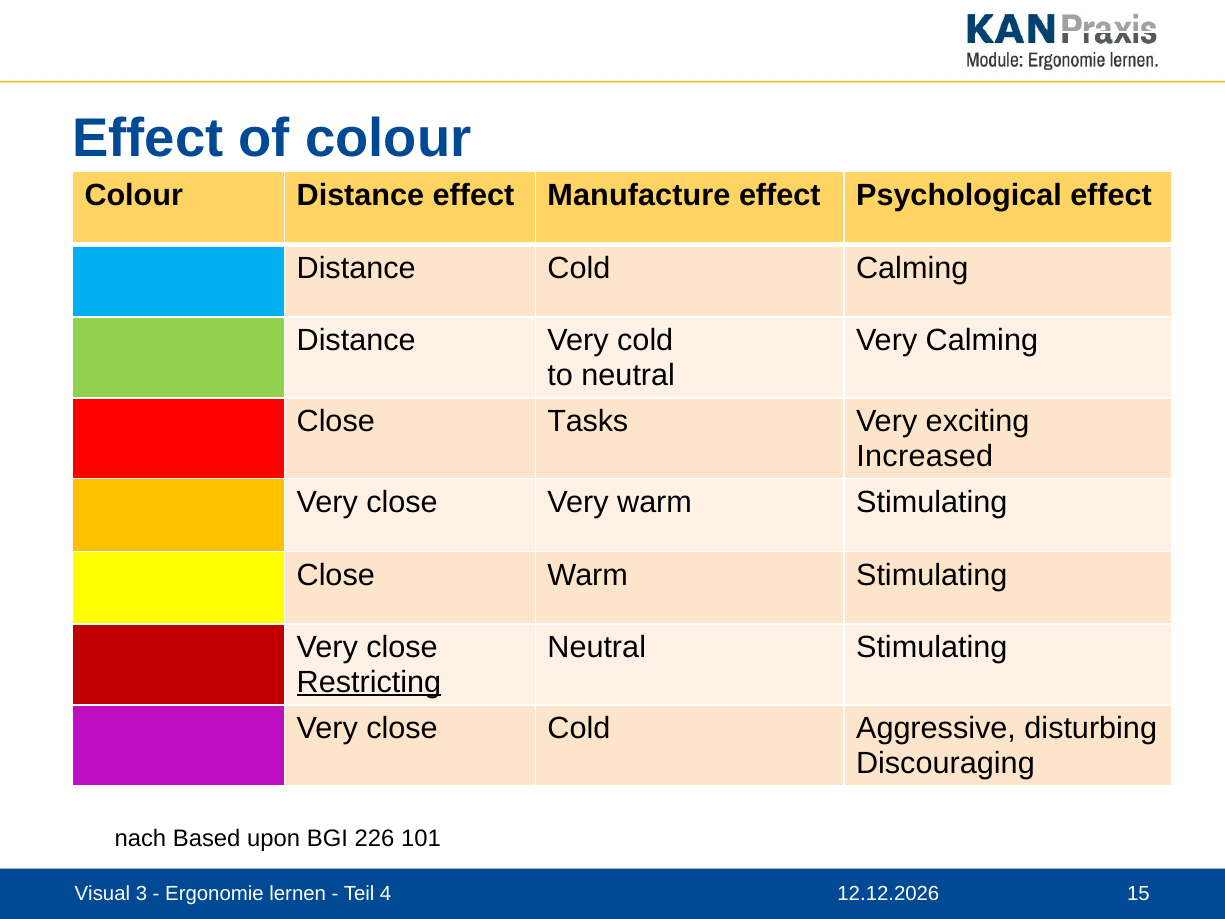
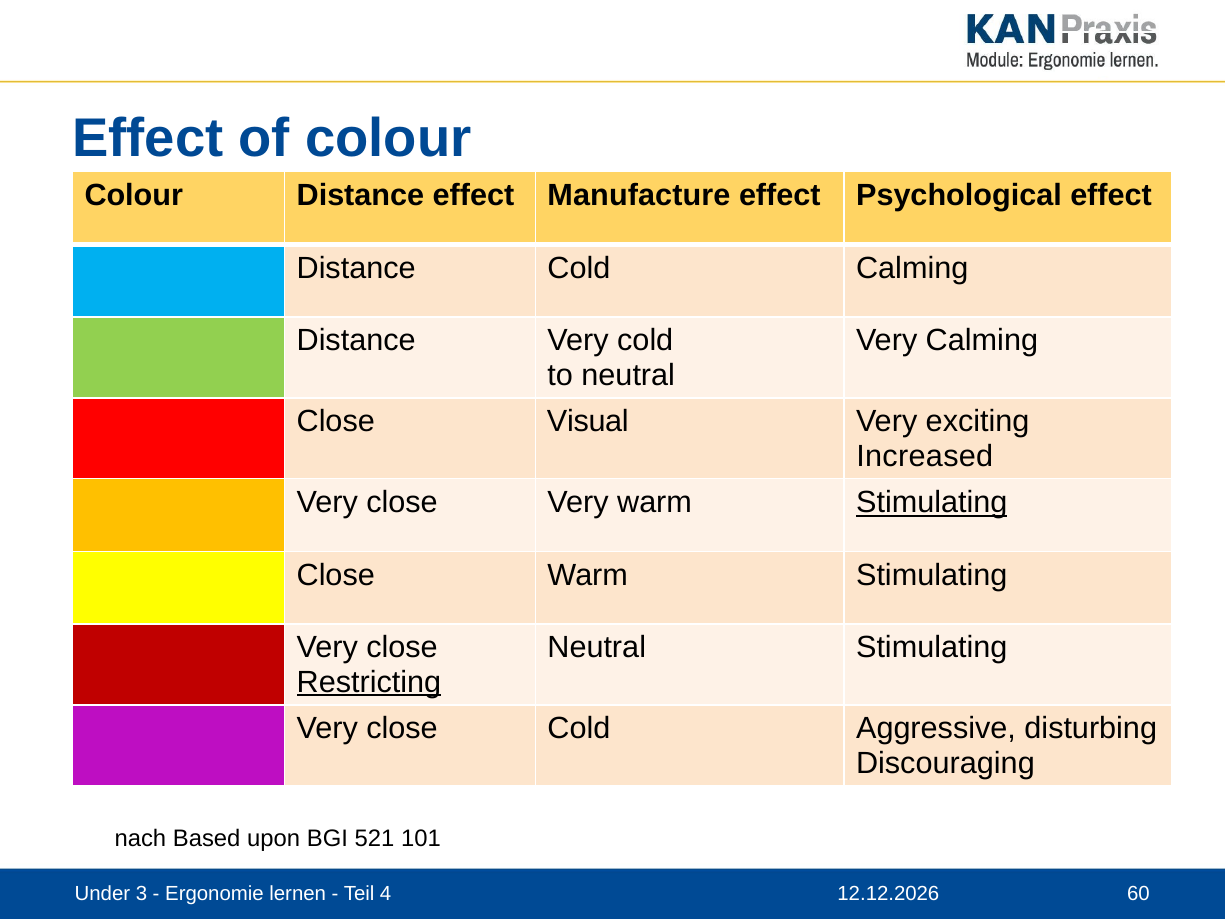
Tasks: Tasks -> Visual (588, 422)
Stimulating underline: none -> present (932, 502)
226: 226 -> 521 (374, 838)
Visual: Visual -> Under (102, 894)
15: 15 -> 60 (1138, 894)
